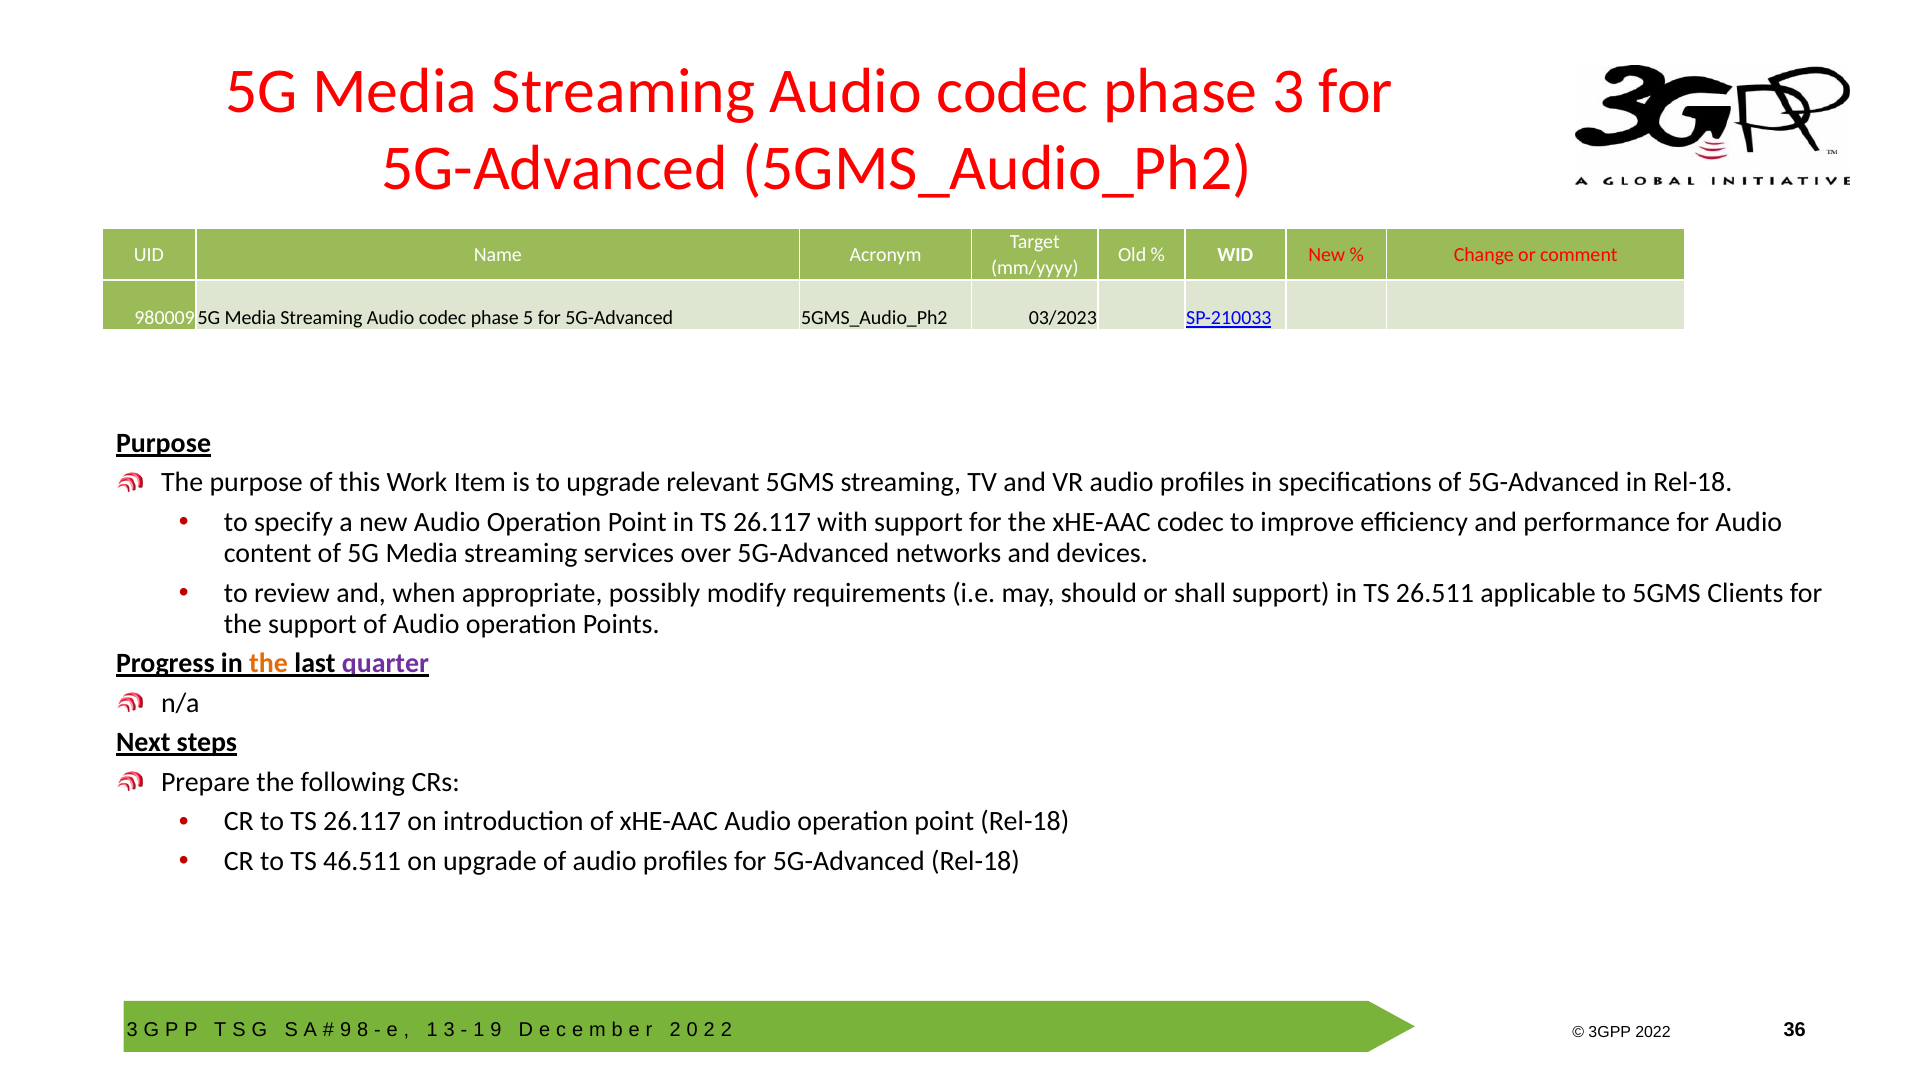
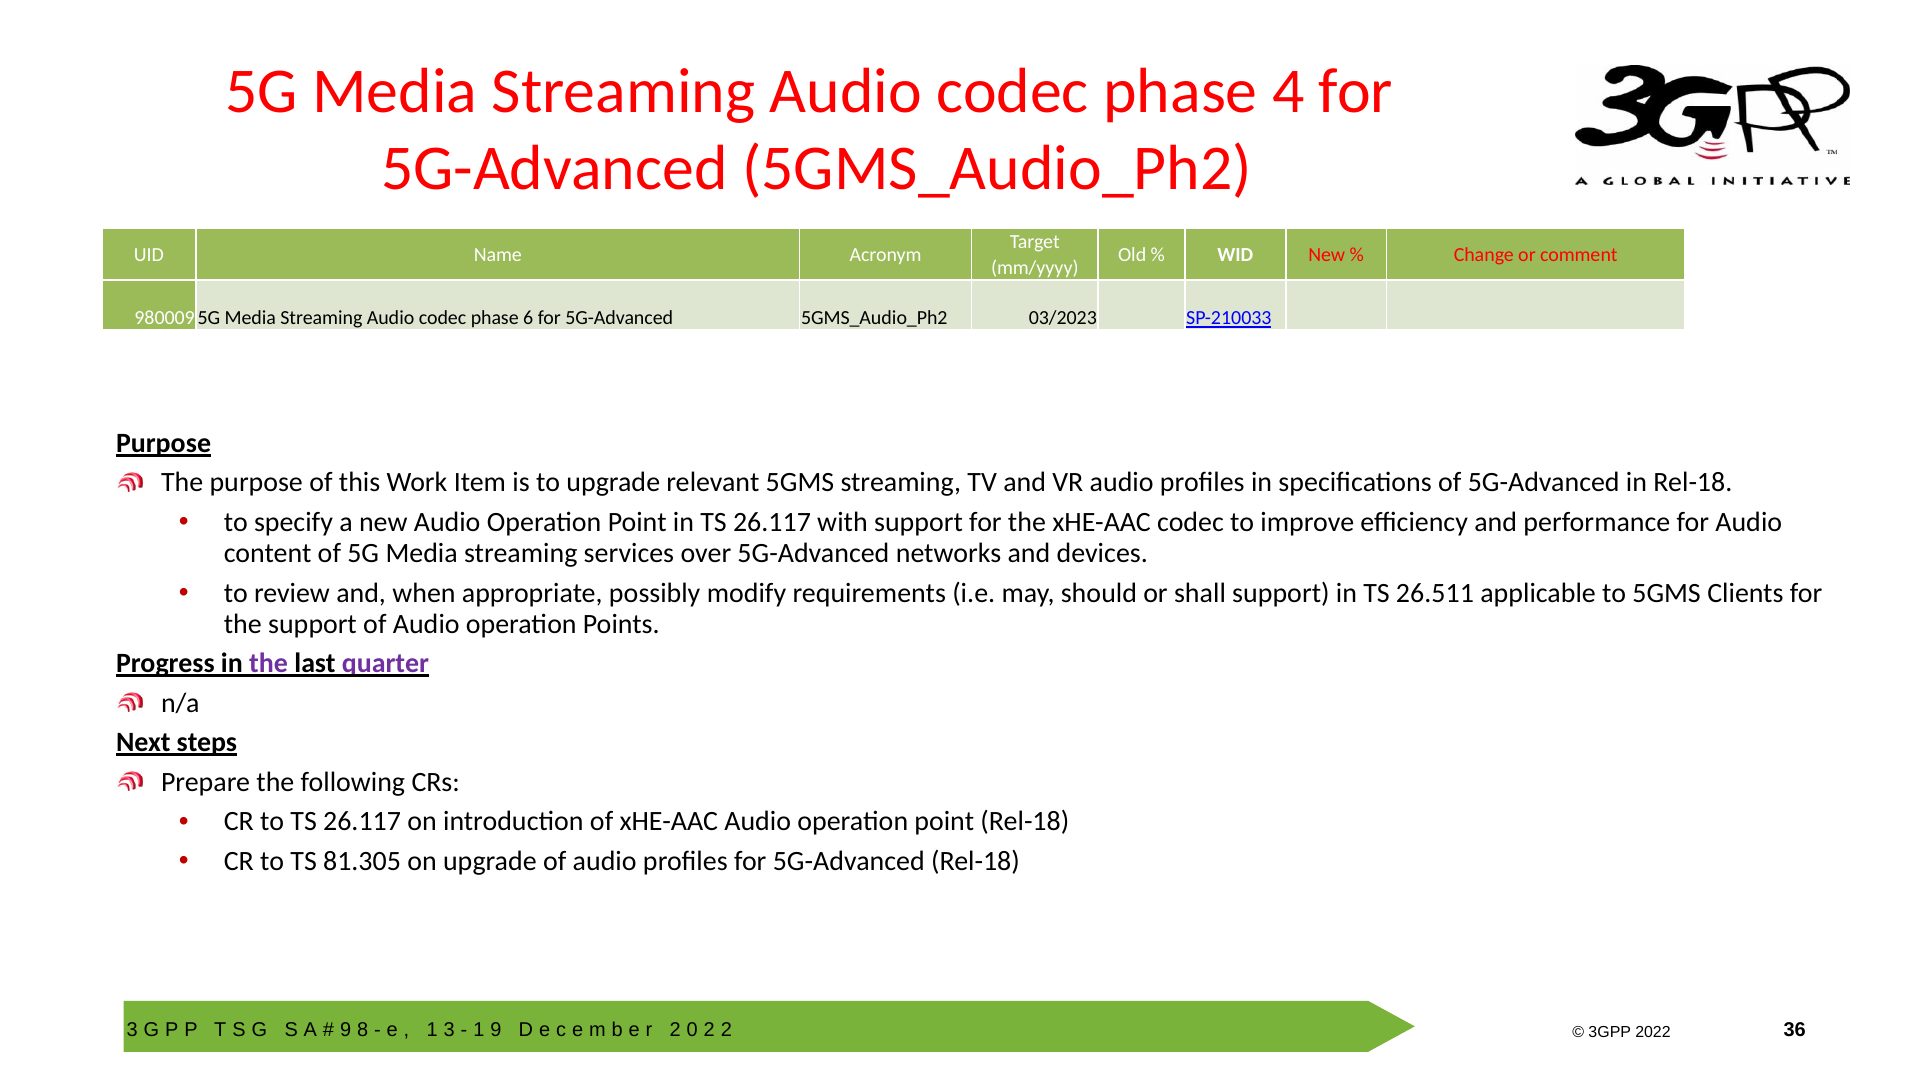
phase 3: 3 -> 4 (1288, 92)
5: 5 -> 6 (528, 318)
the colour: orange -> purple (269, 663)
46.511: 46.511 -> 81.305 (362, 861)
